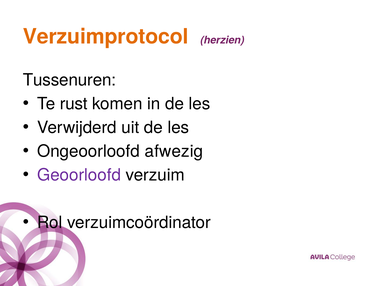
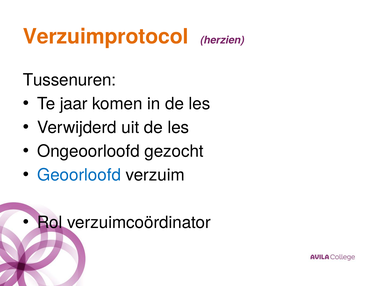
rust: rust -> jaar (74, 104)
afwezig: afwezig -> gezocht (174, 151)
Geoorloofd colour: purple -> blue (79, 175)
